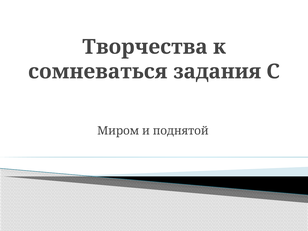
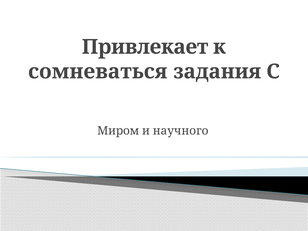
Творчества: Творчества -> Привлекает (145, 47)
поднятой: поднятой -> научного (181, 131)
